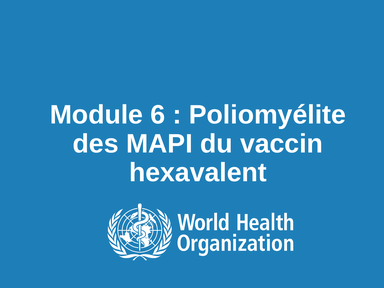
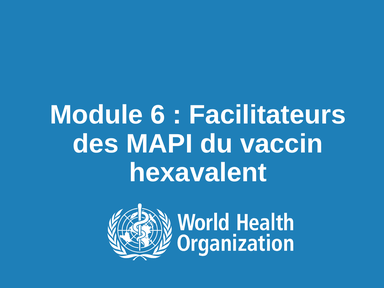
Poliomyélite: Poliomyélite -> Facilitateurs (267, 115)
